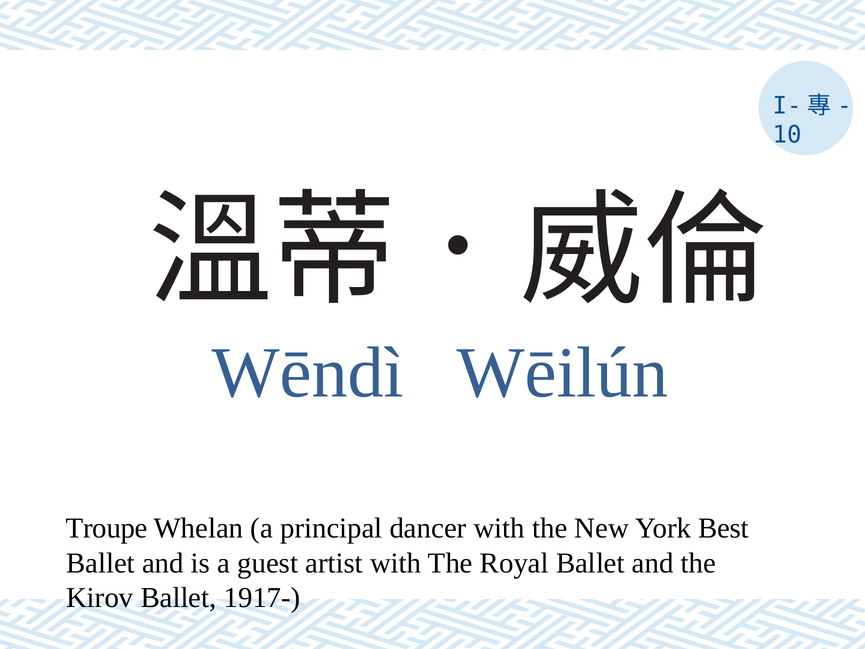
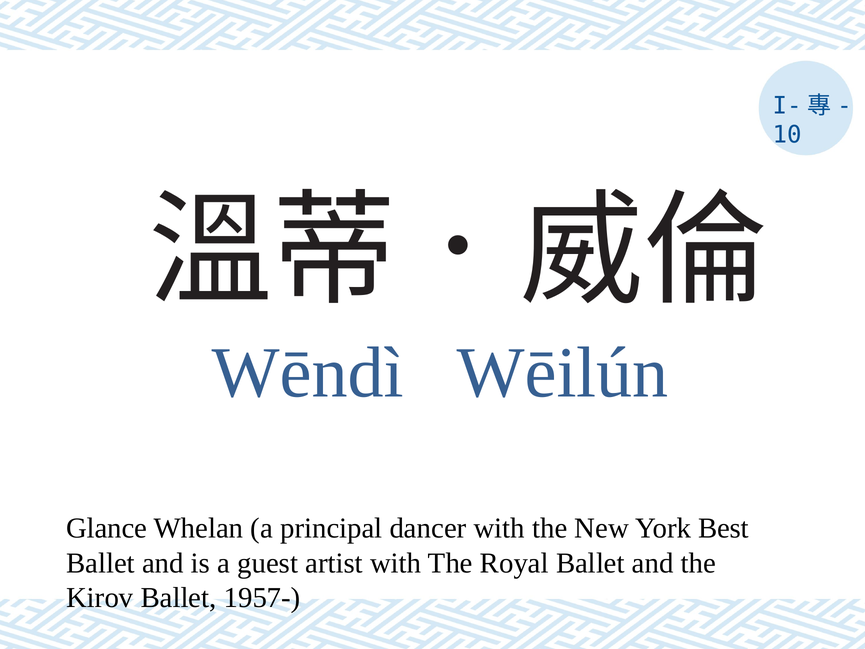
Troupe: Troupe -> Glance (107, 528)
1917-: 1917- -> 1957- (262, 597)
